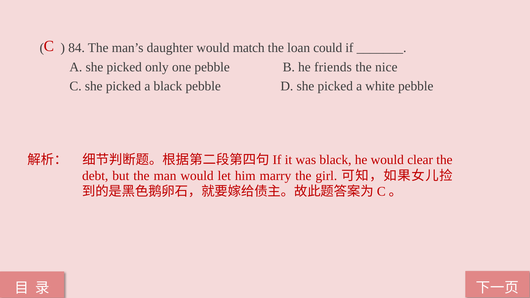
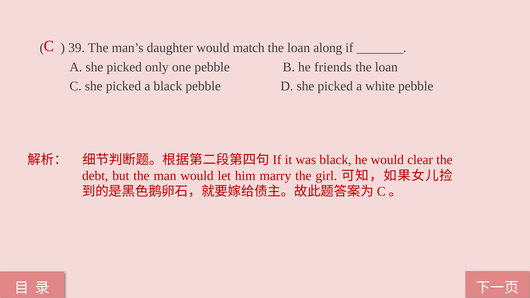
84: 84 -> 39 (77, 48)
could: could -> along (328, 48)
nice: nice -> loan (386, 67)
